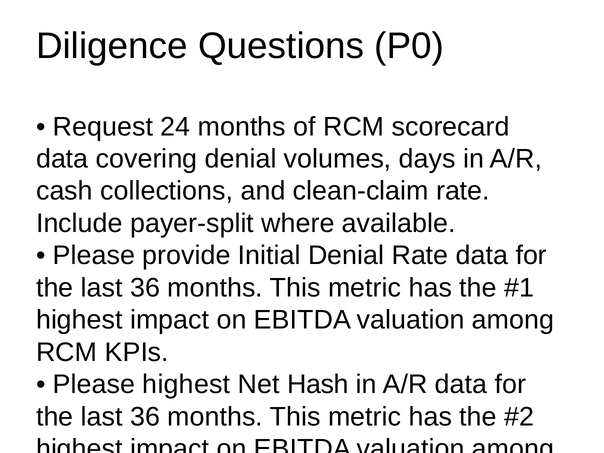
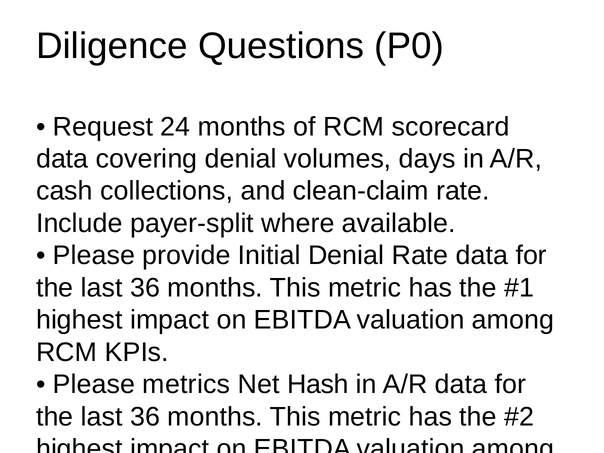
Please highest: highest -> metrics (186, 384)
